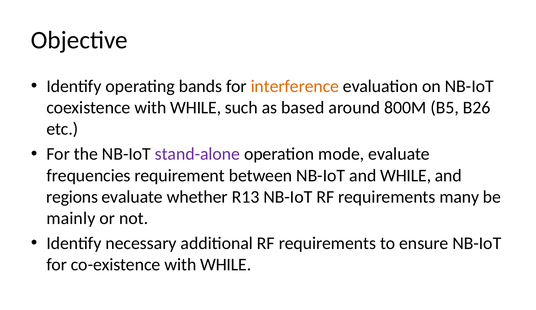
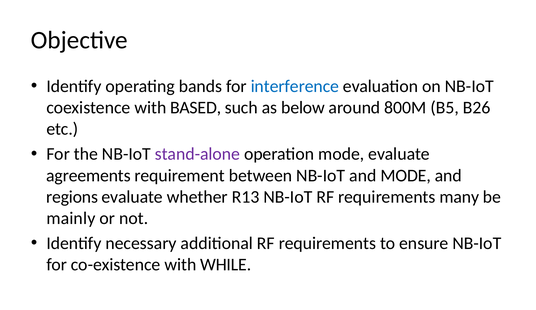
interference colour: orange -> blue (295, 86)
coexistence with WHILE: WHILE -> BASED (196, 107)
based: based -> below (303, 107)
frequencies: frequencies -> agreements (88, 175)
and WHILE: WHILE -> MODE (406, 175)
